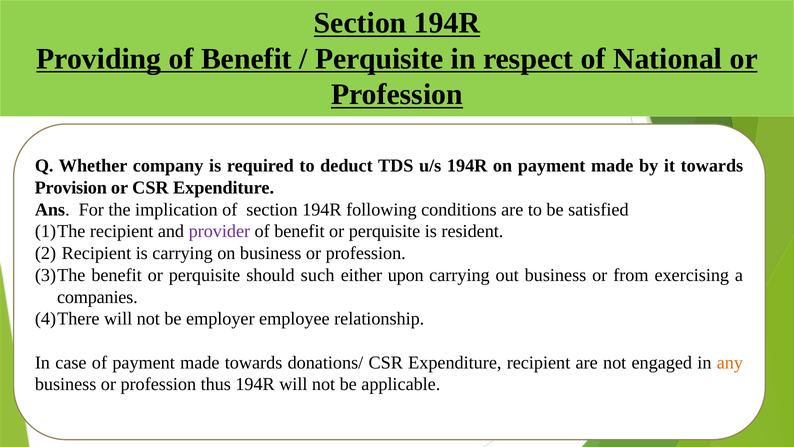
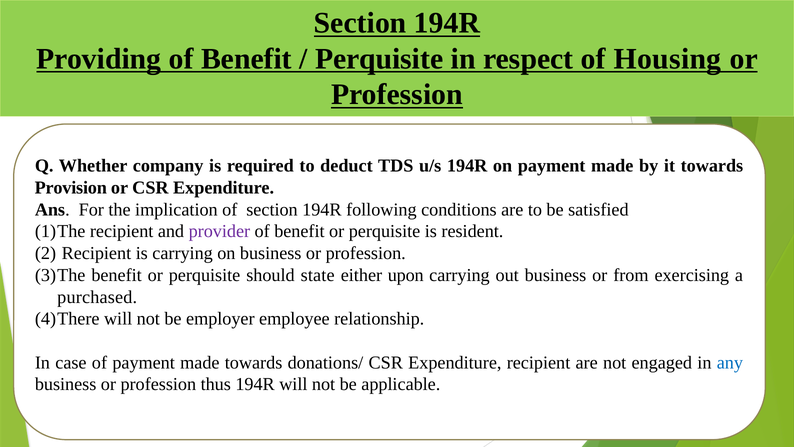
National: National -> Housing (667, 59)
such: such -> state (318, 275)
companies: companies -> purchased (97, 297)
any colour: orange -> blue (730, 362)
